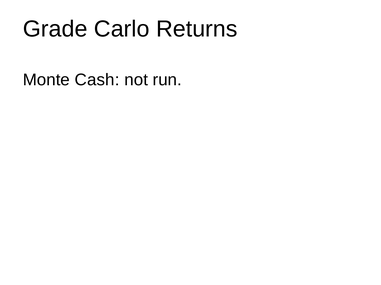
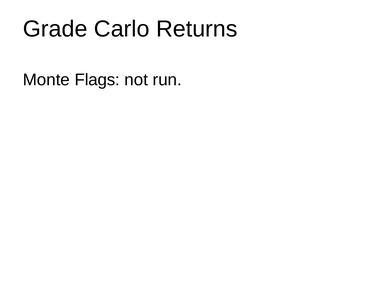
Cash: Cash -> Flags (97, 80)
